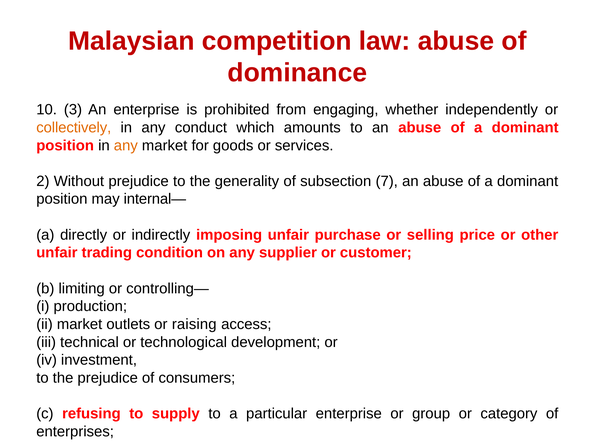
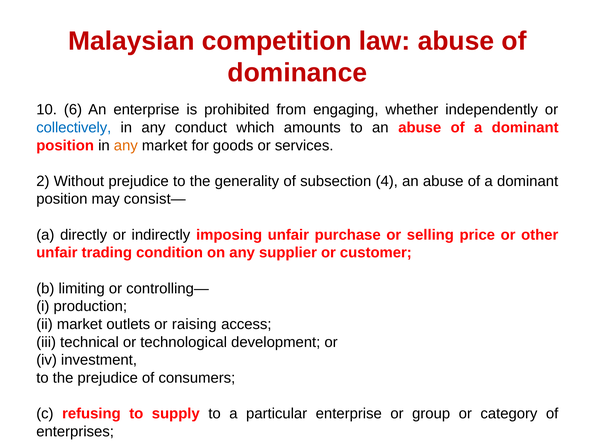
3: 3 -> 6 (73, 109)
collectively colour: orange -> blue (74, 127)
7: 7 -> 4 (387, 181)
internal—: internal— -> consist— (155, 199)
